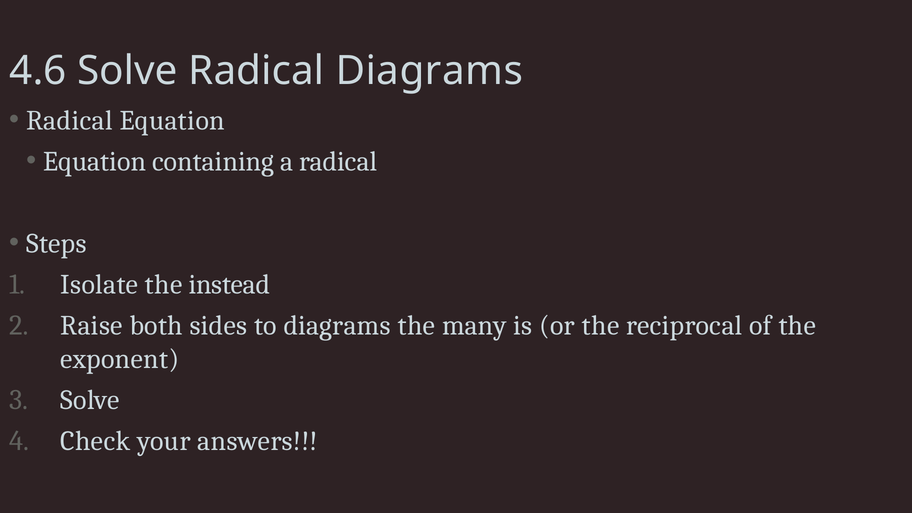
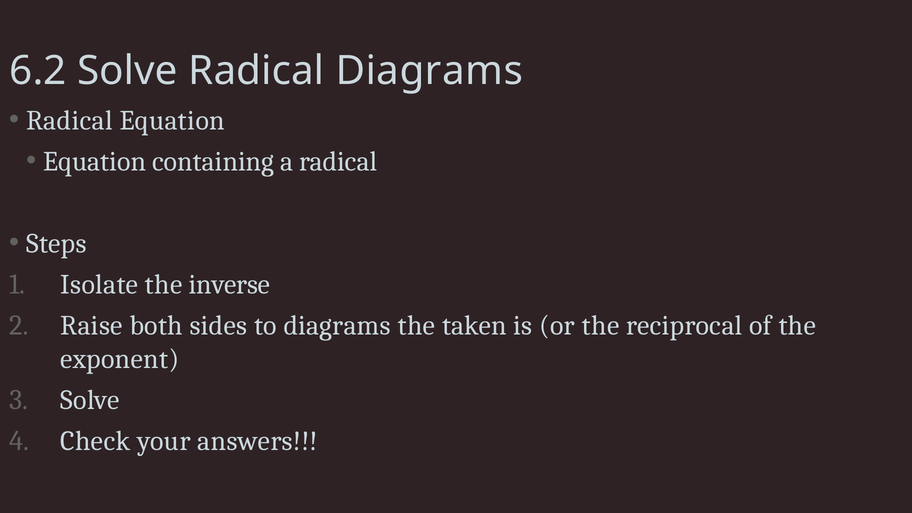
4.6: 4.6 -> 6.2 (38, 71)
instead: instead -> inverse (229, 285)
many: many -> taken (474, 326)
